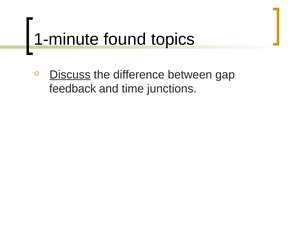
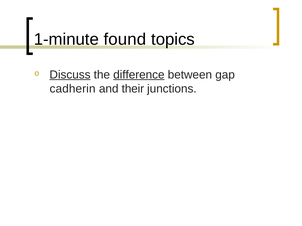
difference underline: none -> present (139, 75)
feedback: feedback -> cadherin (73, 89)
time: time -> their (133, 89)
